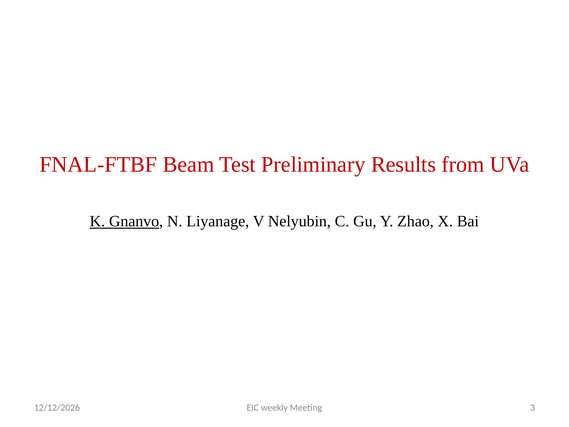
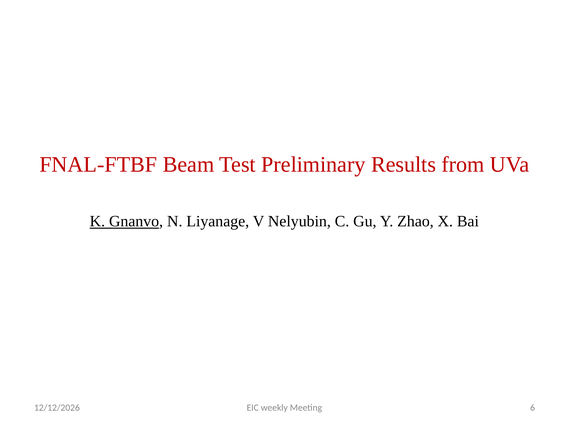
3: 3 -> 6 (533, 407)
